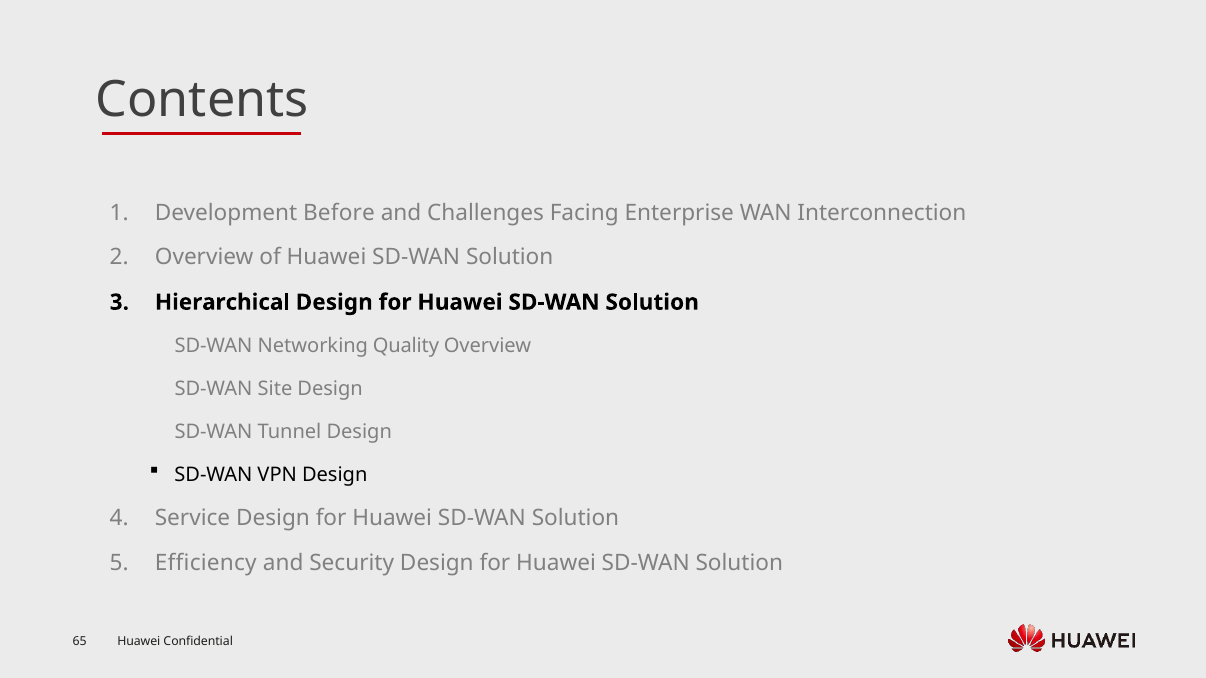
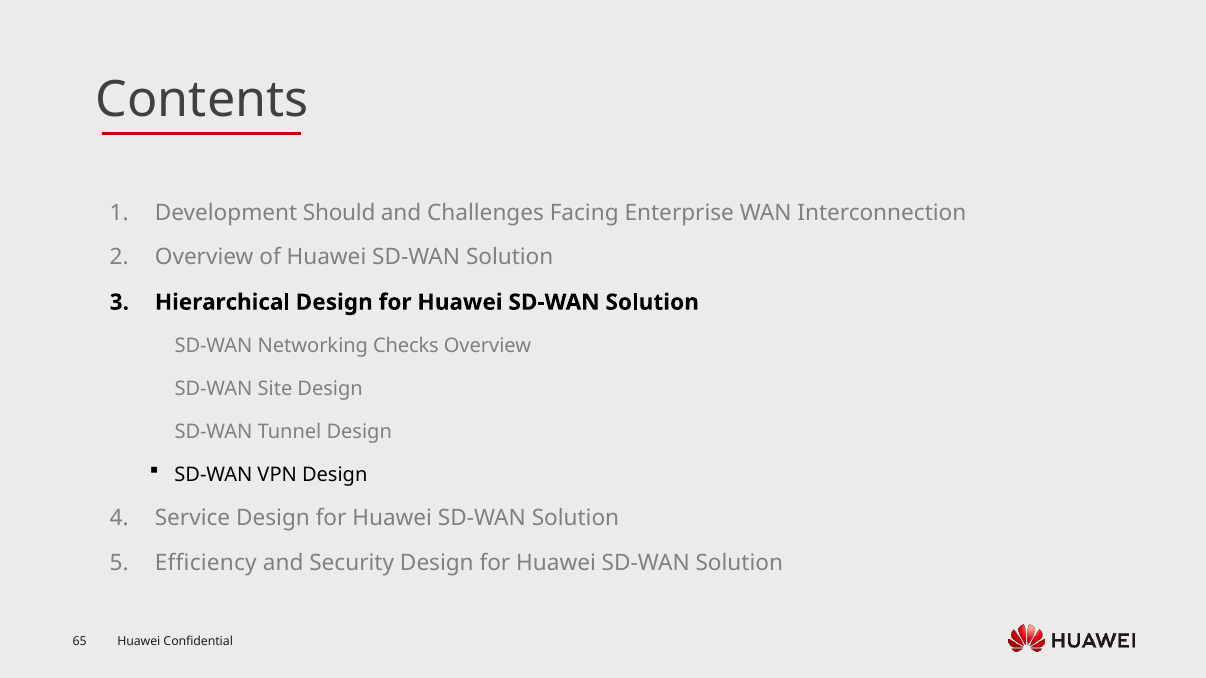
Before: Before -> Should (339, 213)
Quality: Quality -> Checks (406, 347)
